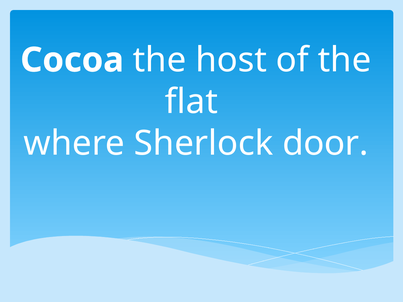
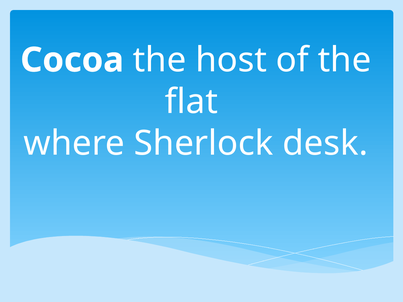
door: door -> desk (325, 143)
